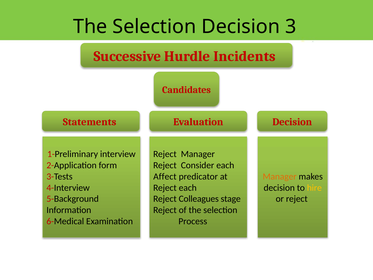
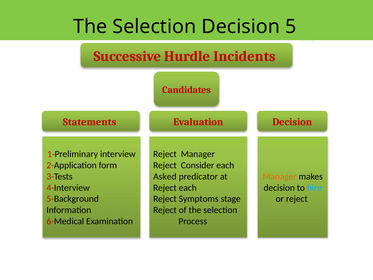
3: 3 -> 5 (291, 27)
Affect: Affect -> Asked (165, 176)
hire colour: yellow -> light blue (314, 188)
Colleagues: Colleagues -> Symptoms (199, 199)
